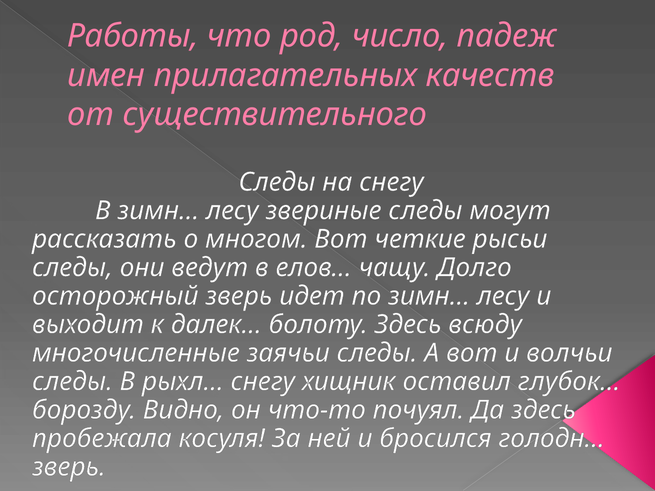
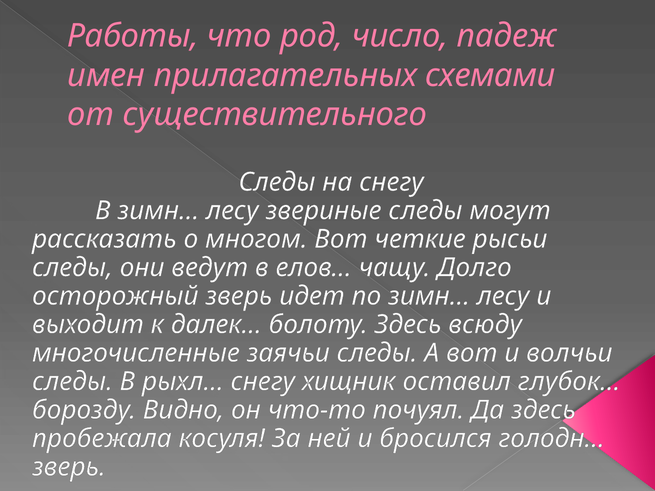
качеств: качеств -> схемами (490, 75)
